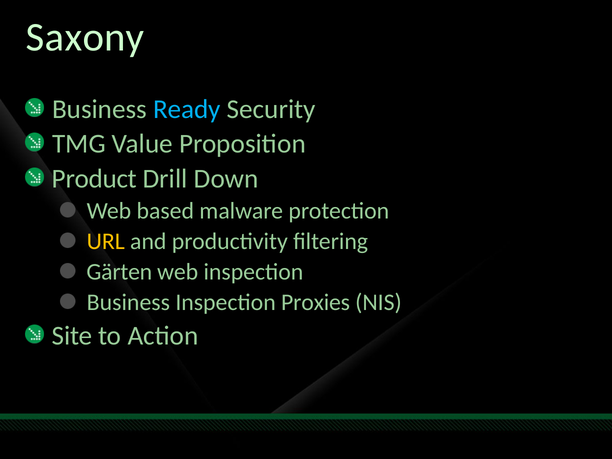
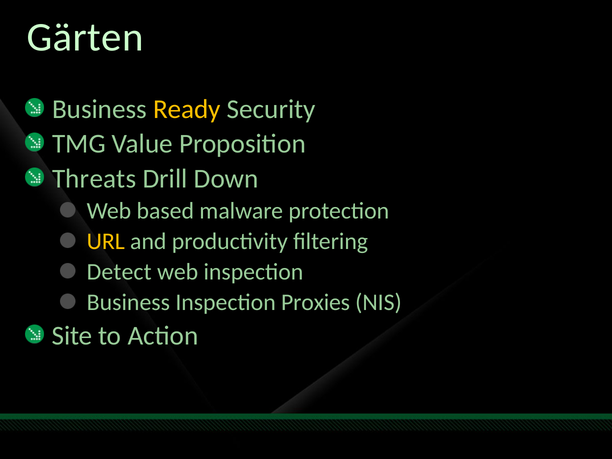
Saxony: Saxony -> Gärten (85, 37)
Ready colour: light blue -> yellow (187, 109)
Product: Product -> Threats (94, 179)
Gärten: Gärten -> Detect (119, 272)
